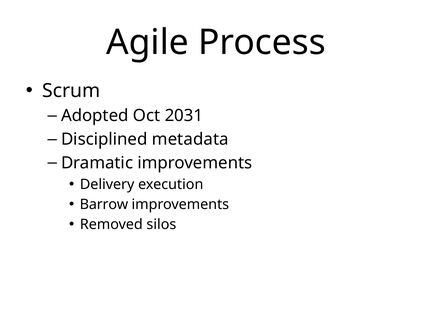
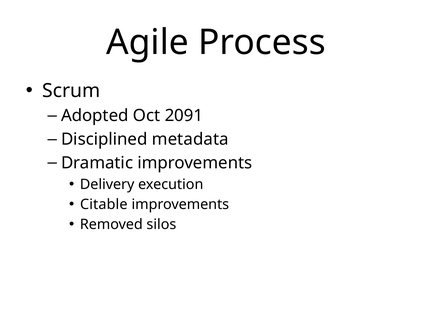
2031: 2031 -> 2091 (184, 116)
Barrow: Barrow -> Citable (104, 204)
